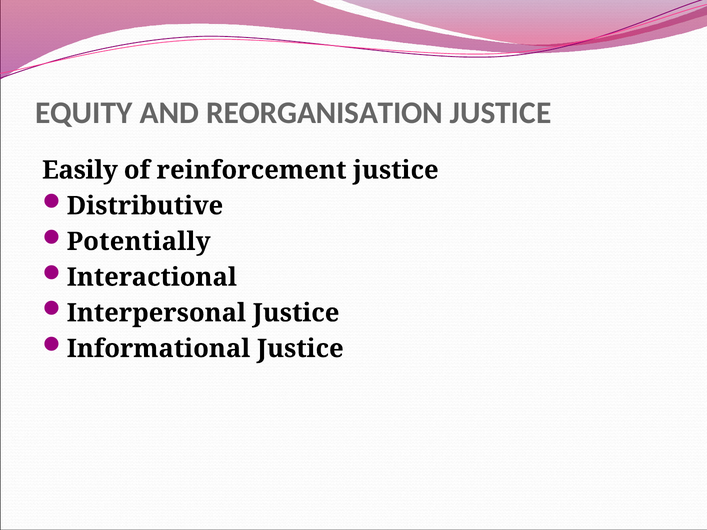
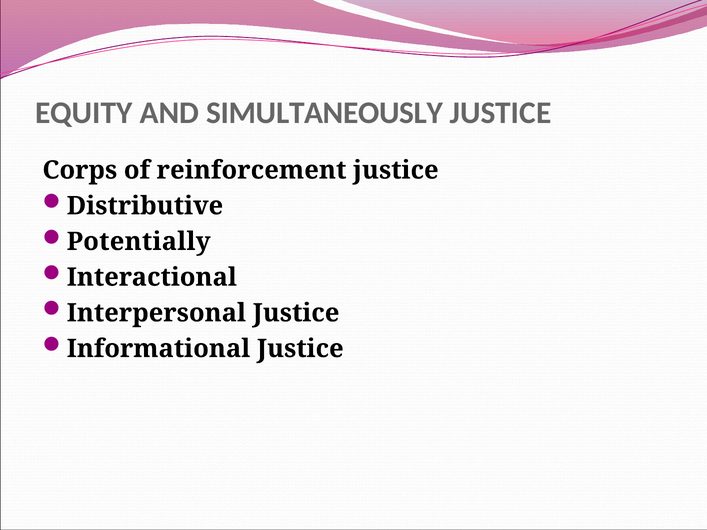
REORGANISATION: REORGANISATION -> SIMULTANEOUSLY (325, 113)
Easily: Easily -> Corps (80, 170)
